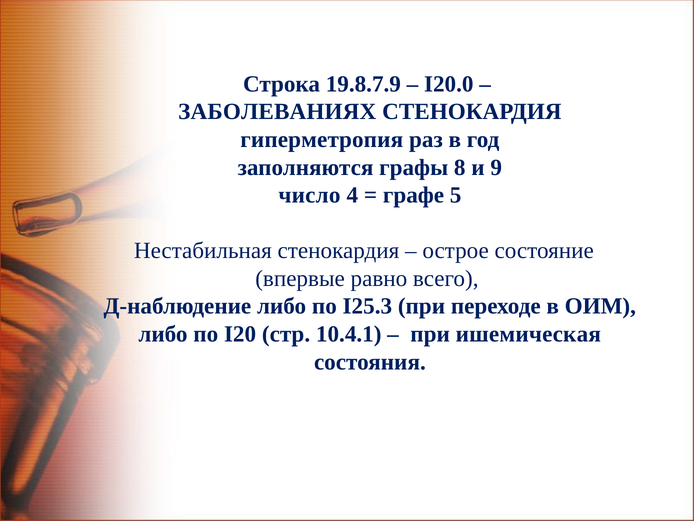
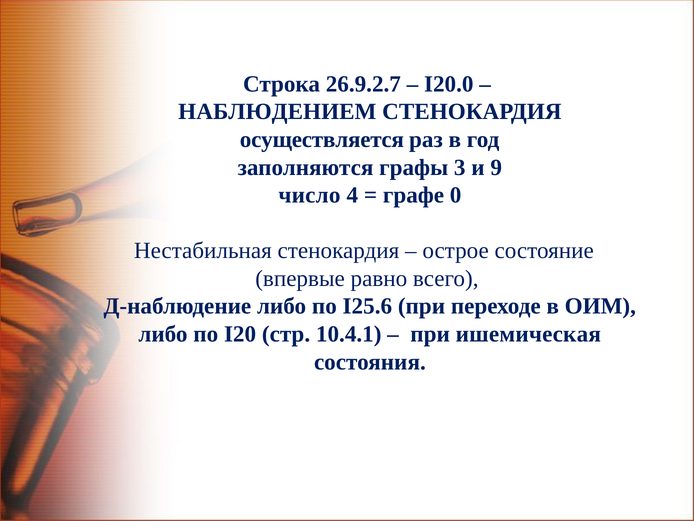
19.8.7.9: 19.8.7.9 -> 26.9.2.7 (363, 84)
ЗАБОЛЕВАНИЯХ: ЗАБОЛЕВАНИЯХ -> НАБЛЮДЕНИЕМ (277, 112)
гиперметропия: гиперметропия -> осуществляется (322, 139)
8: 8 -> 3 (460, 167)
5: 5 -> 0 (456, 195)
I25.3: I25.3 -> I25.6 (367, 306)
